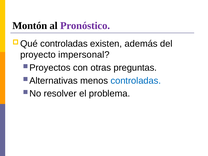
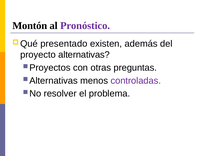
controladas: controladas -> presentado (64, 44)
impersonal: impersonal -> alternativas (84, 55)
controladas colour: blue -> purple (136, 81)
